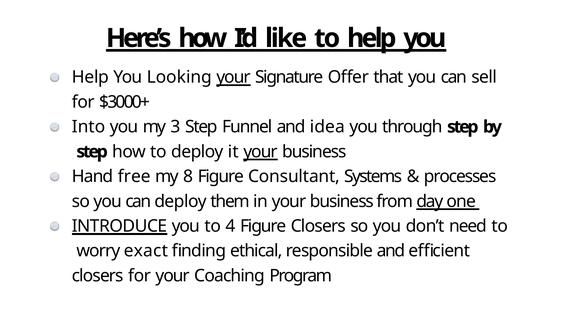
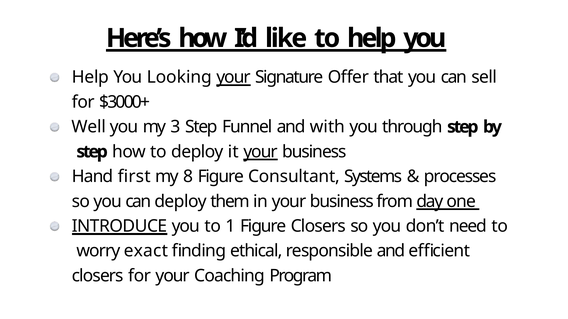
Into: Into -> Well (89, 127)
idea: idea -> with (327, 127)
free: free -> first (134, 177)
4: 4 -> 1 (231, 226)
